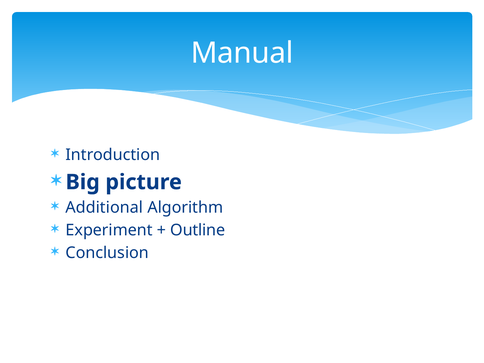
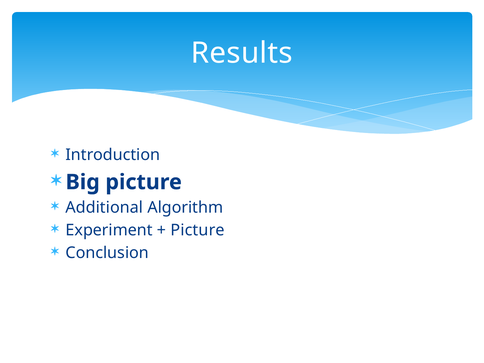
Manual: Manual -> Results (242, 53)
Outline: Outline -> Picture (198, 230)
